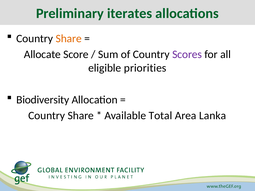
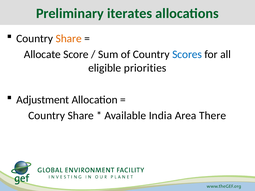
Scores colour: purple -> blue (187, 54)
Biodiversity: Biodiversity -> Adjustment (43, 100)
Total: Total -> India (160, 116)
Lanka: Lanka -> There (213, 116)
